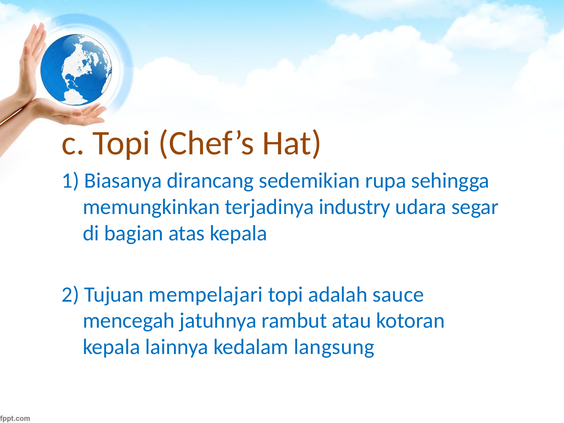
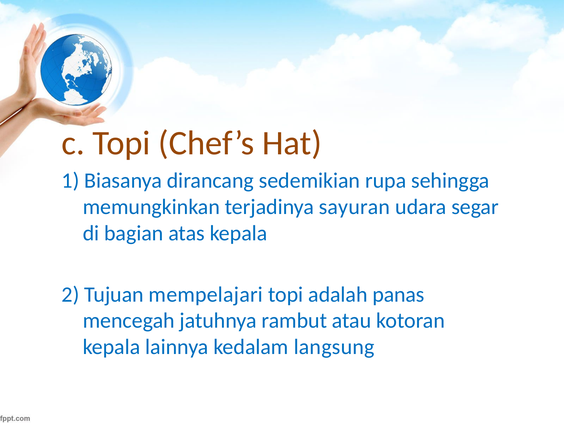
industry: industry -> sayuran (354, 207)
sauce: sauce -> panas (398, 294)
